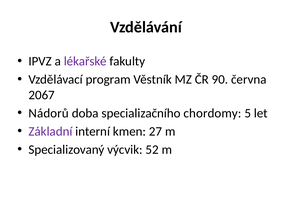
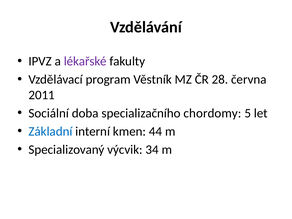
90: 90 -> 28 (220, 79)
2067: 2067 -> 2011 (42, 95)
Nádorů: Nádorů -> Sociální (49, 113)
Základní colour: purple -> blue (50, 131)
27: 27 -> 44 (155, 131)
52: 52 -> 34 (152, 150)
